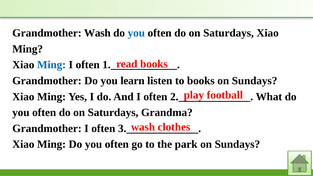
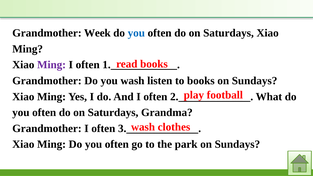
Grandmother Wash: Wash -> Week (97, 33)
Ming colour: blue -> purple (52, 65)
you learn: learn -> wash (132, 81)
